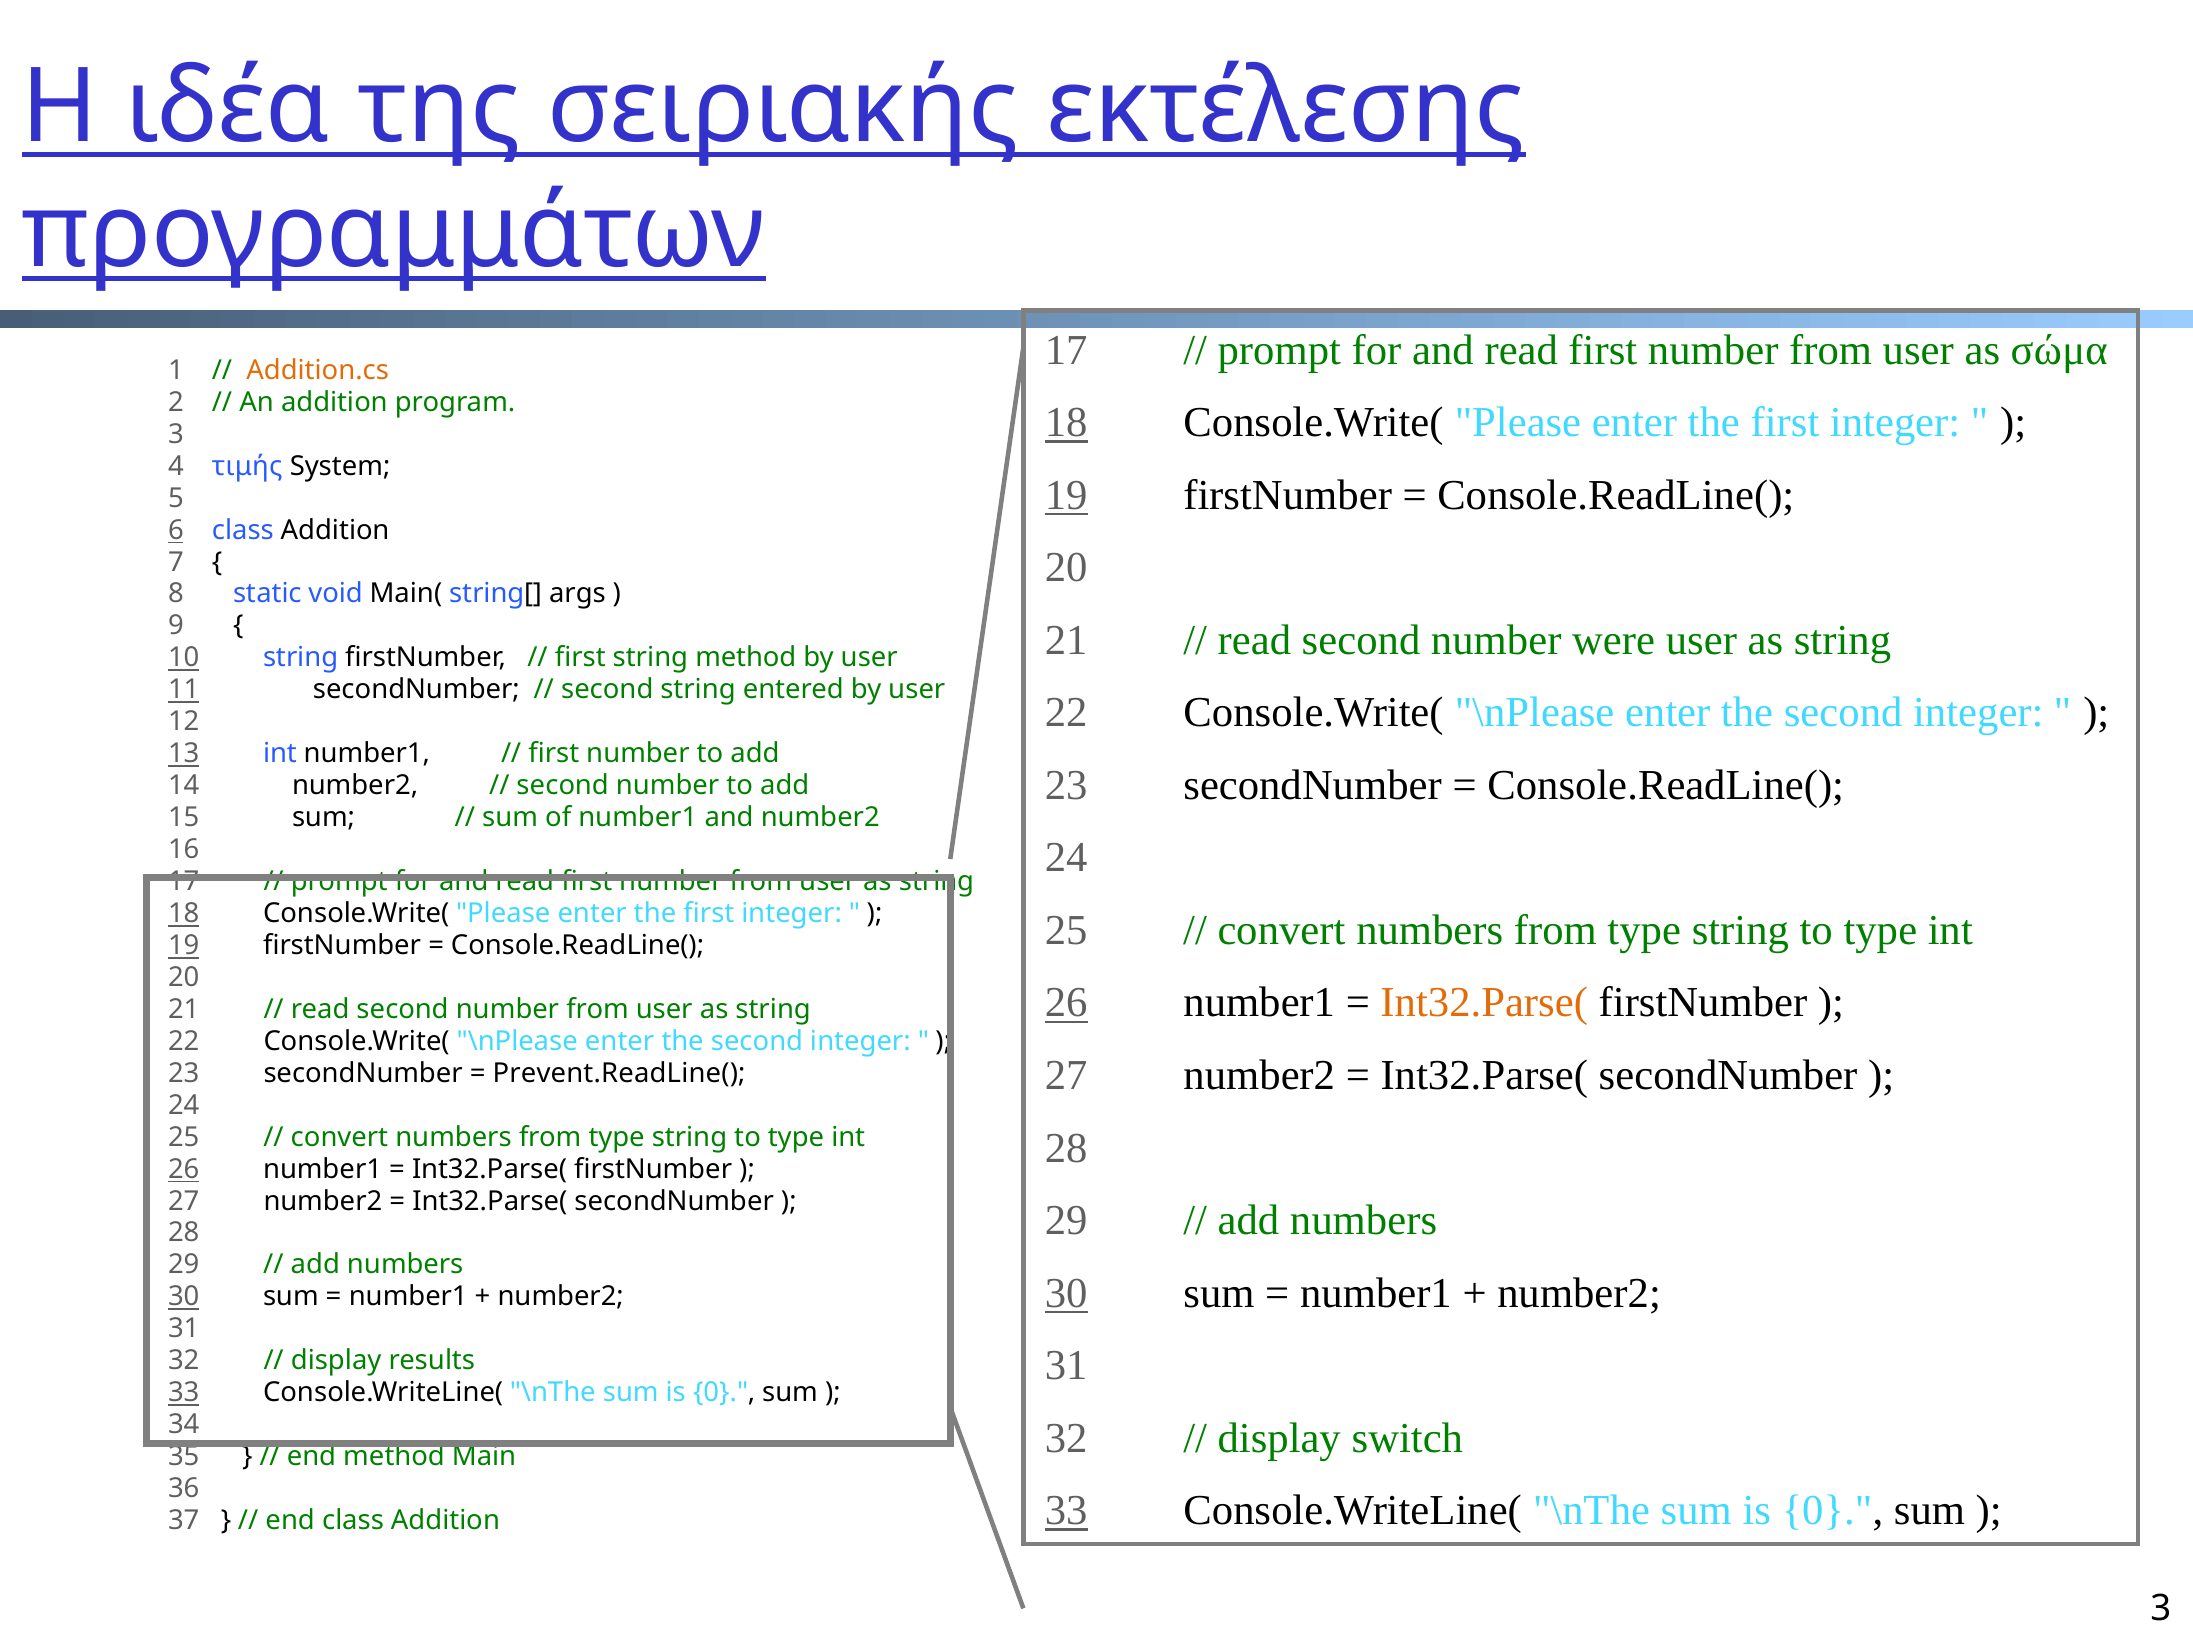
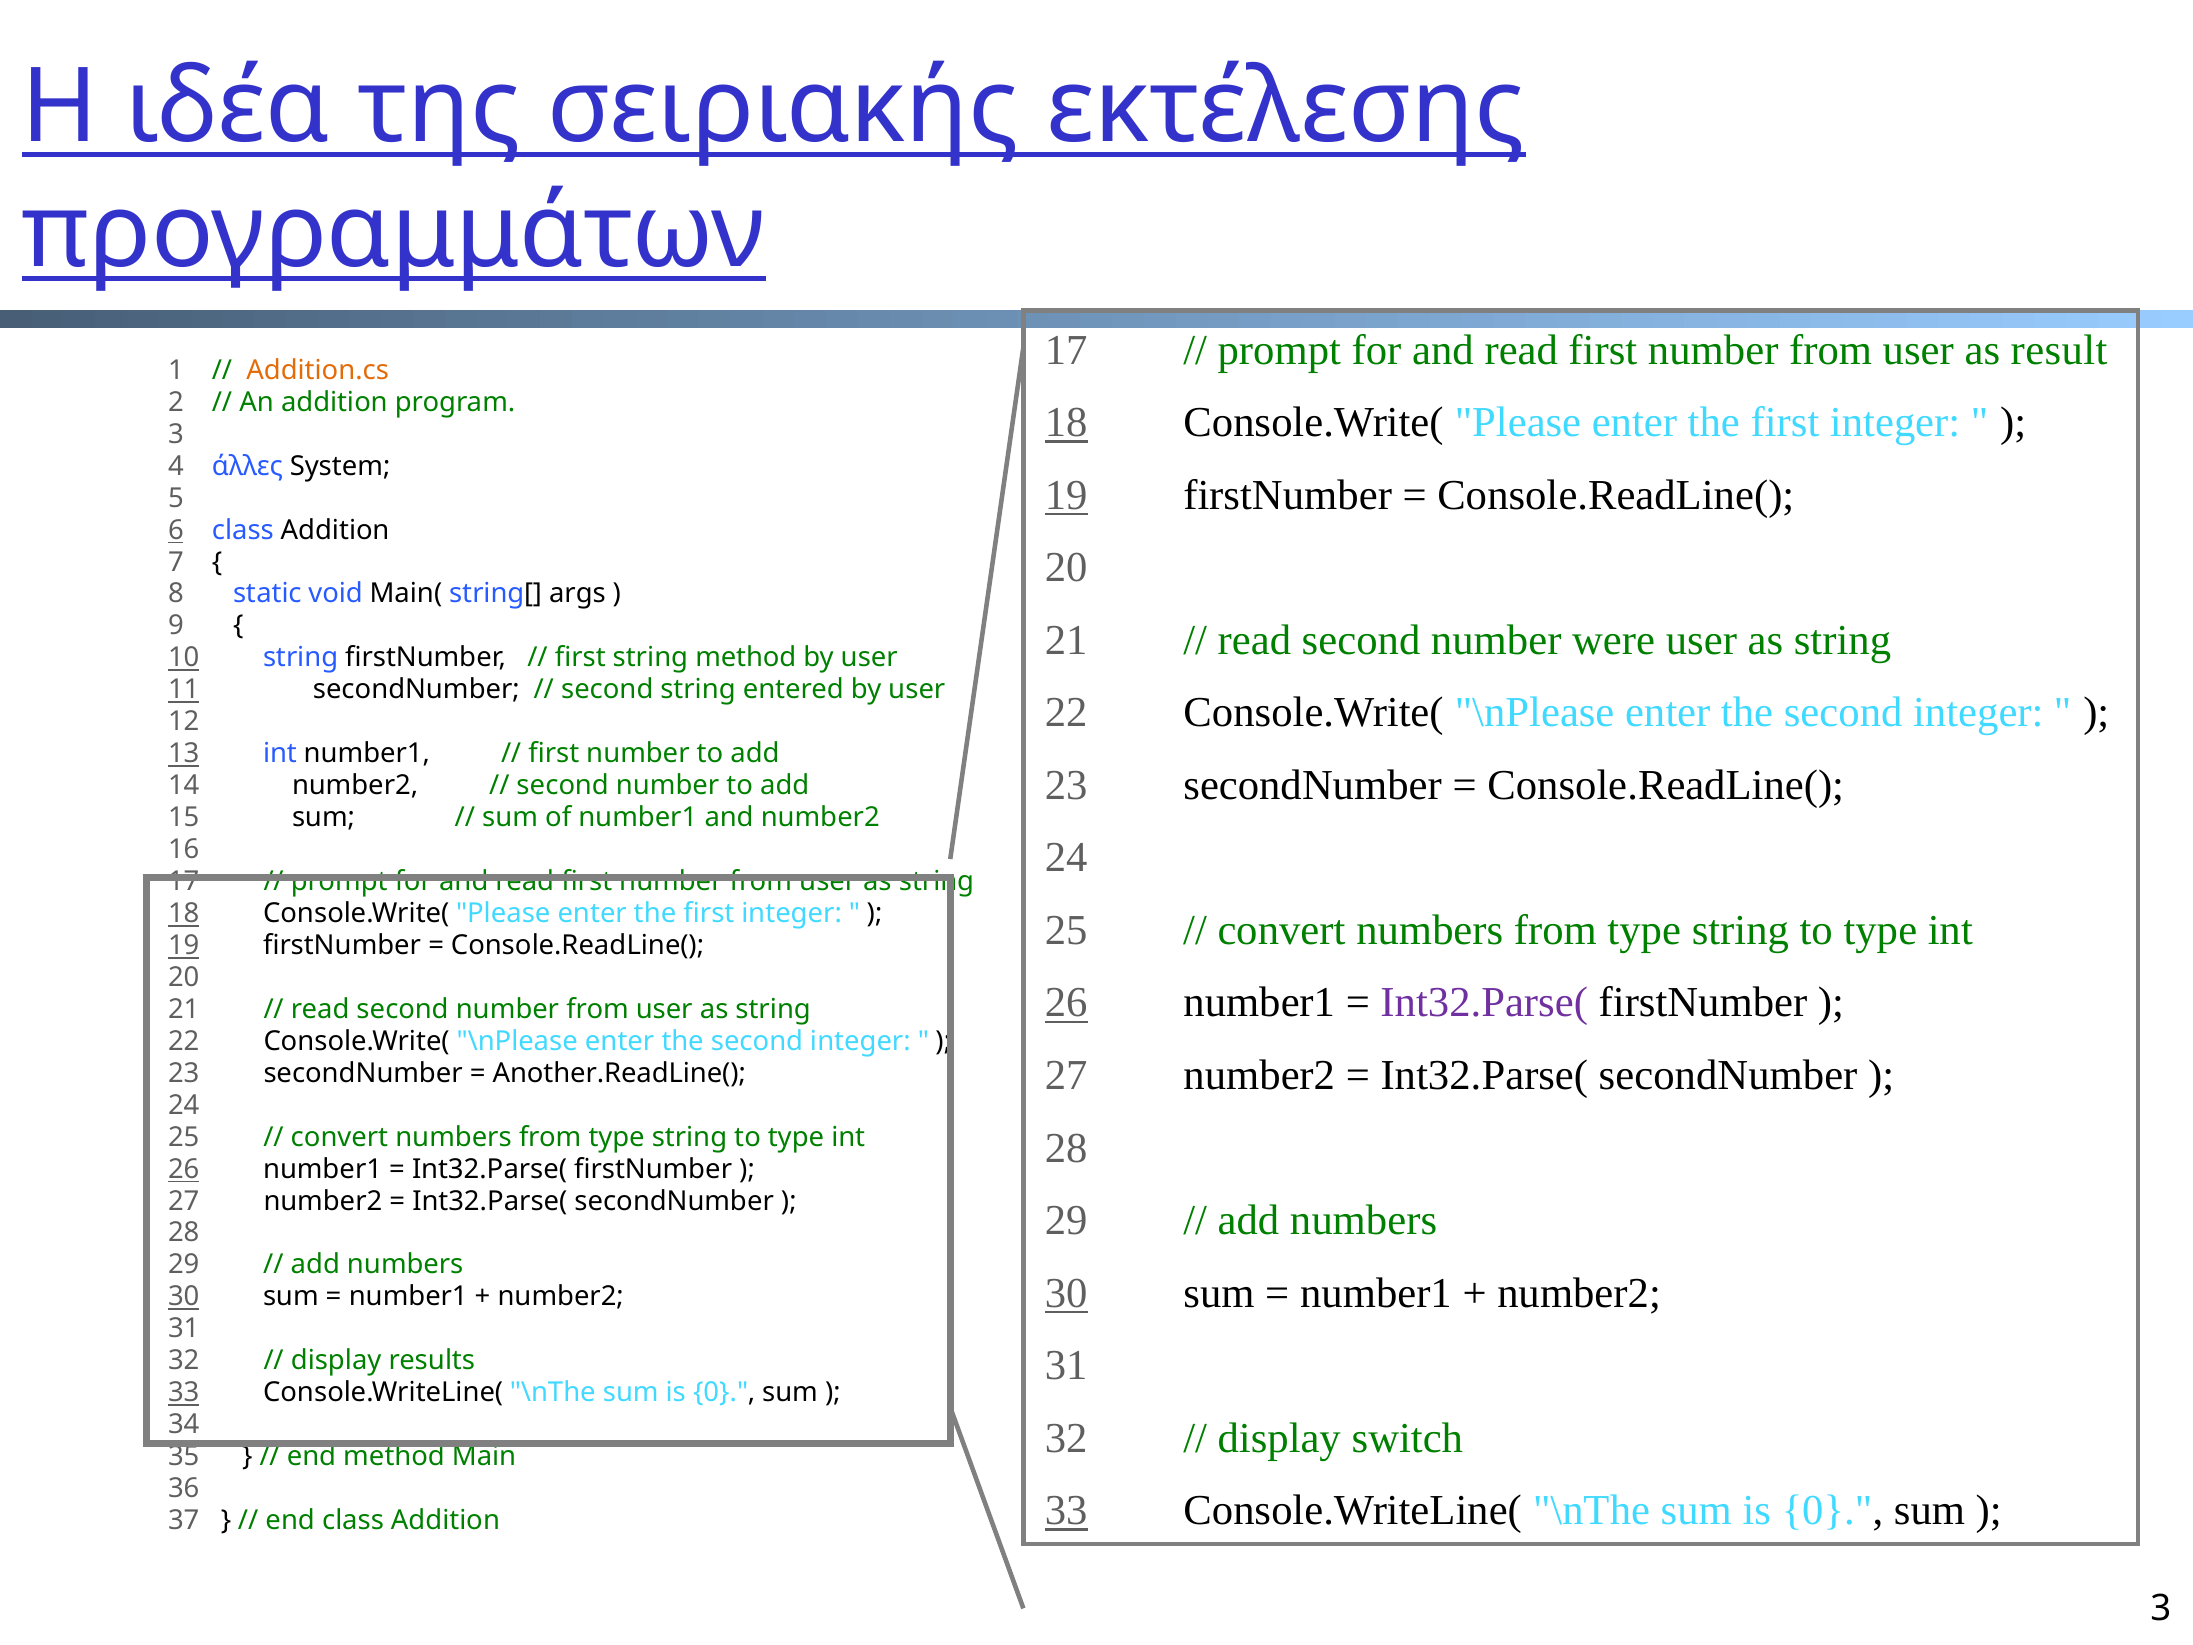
σώμα: σώμα -> result (2059, 350)
τιμής: τιμής -> άλλες (247, 466)
Int32.Parse( colour: orange -> purple (1484, 1003)
Prevent.ReadLine(: Prevent.ReadLine( -> Another.ReadLine( (619, 1073)
